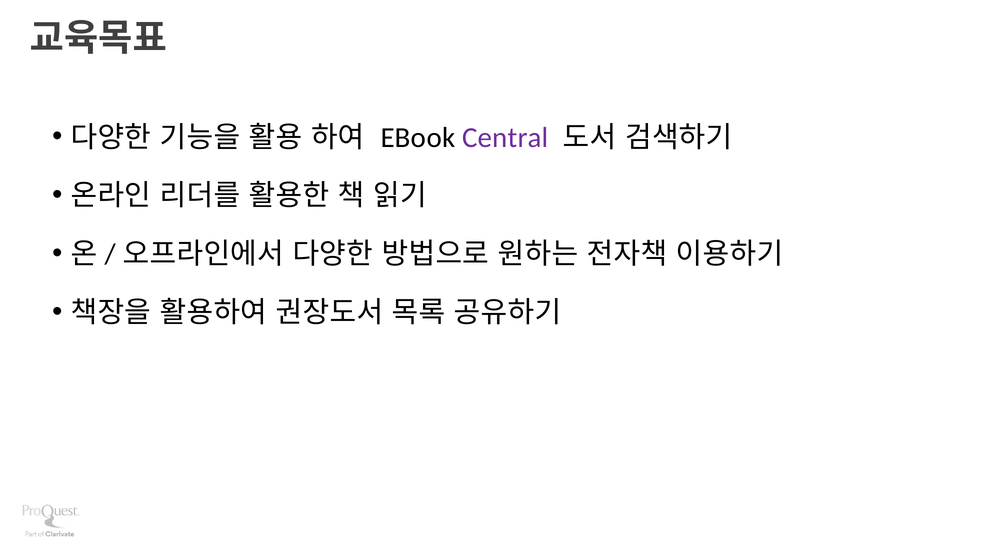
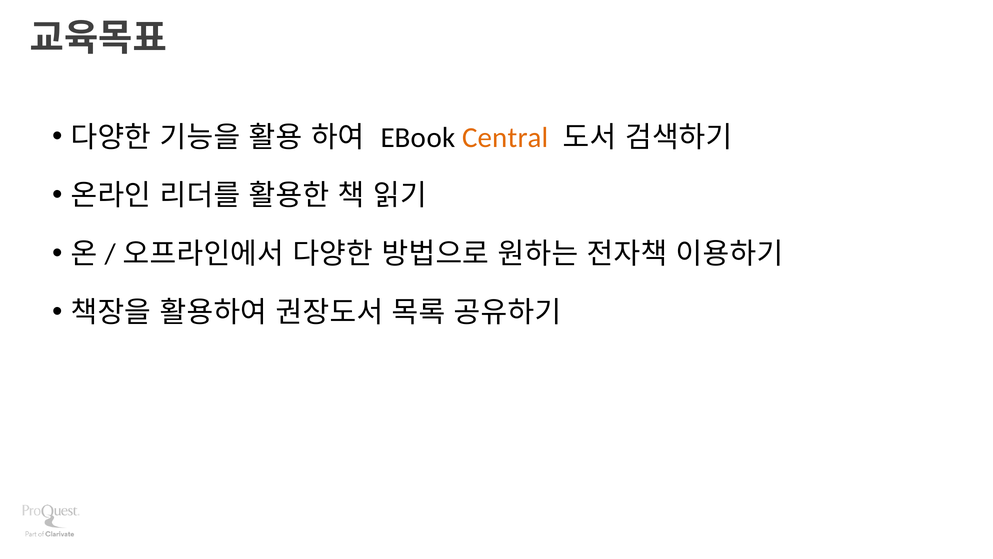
Central colour: purple -> orange (505, 137)
